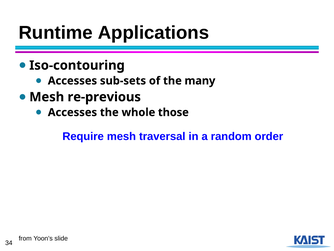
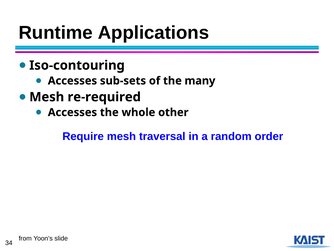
re-previous: re-previous -> re-required (104, 97)
those: those -> other (173, 112)
